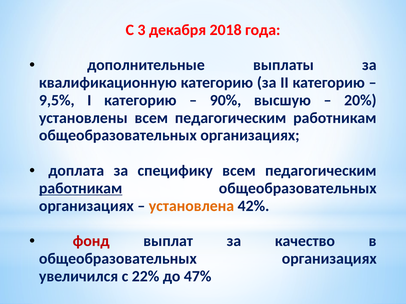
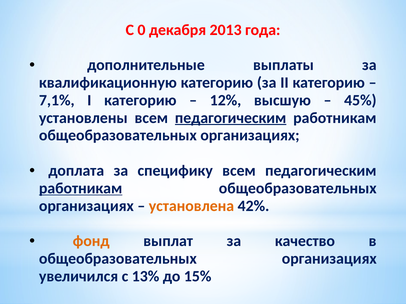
3: 3 -> 0 (141, 30)
2018: 2018 -> 2013 (226, 30)
9,5%: 9,5% -> 7,1% (57, 100)
90%: 90% -> 12% (226, 100)
20%: 20% -> 45% (360, 100)
педагогическим underline: none -> present (231, 118)
фонд colour: red -> orange (91, 241)
22%: 22% -> 13% (146, 277)
47%: 47% -> 15% (198, 277)
